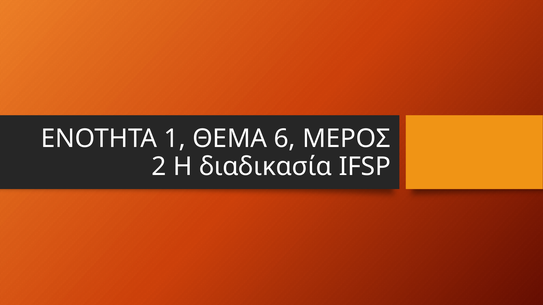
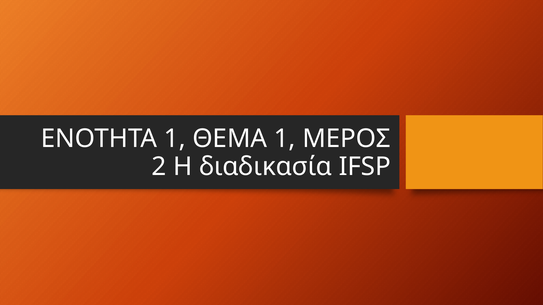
ΘΕΜΑ 6: 6 -> 1 (285, 139)
